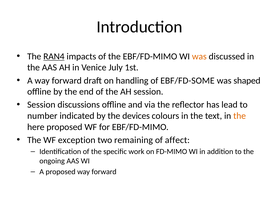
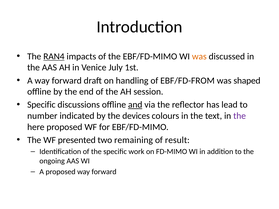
EBF/FD-SOME: EBF/FD-SOME -> EBF/FD-FROM (187, 81)
Session: Session -> Specific (41, 105)
and underline: none -> present (135, 105)
the colour: orange -> purple (240, 116)
exception: exception -> presented (77, 140)
affect: affect -> result (177, 140)
